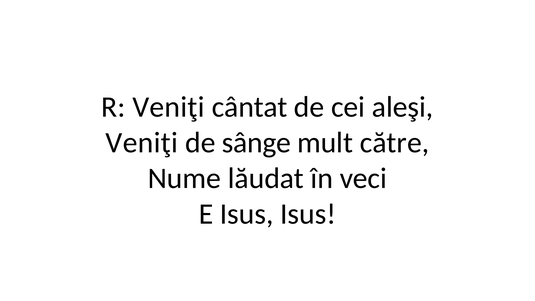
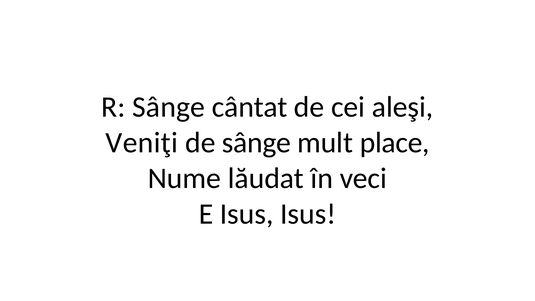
R Veniţi: Veniţi -> Sânge (169, 107)
către: către -> place (395, 143)
